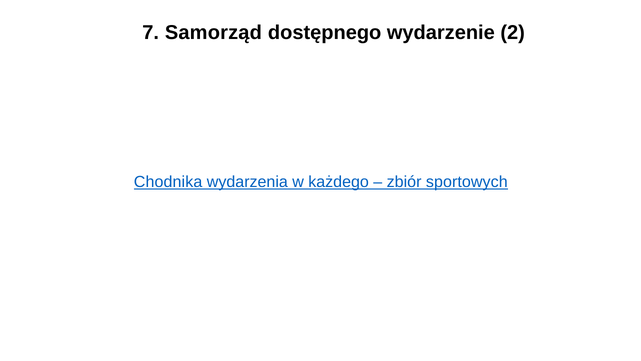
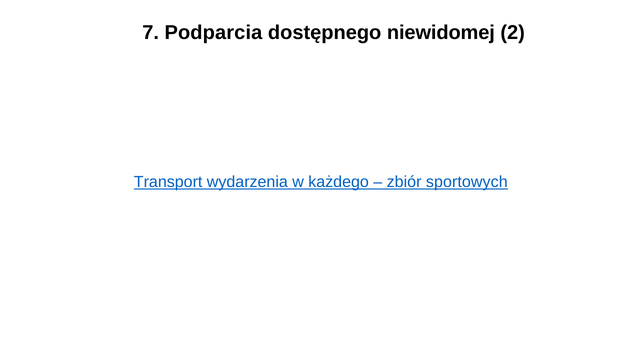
Samorząd: Samorząd -> Podparcia (213, 33)
wydarzenie: wydarzenie -> niewidomej (441, 33)
Chodnika: Chodnika -> Transport (168, 182)
